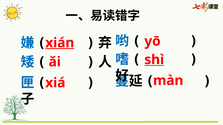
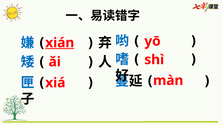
shì underline: present -> none (154, 60)
